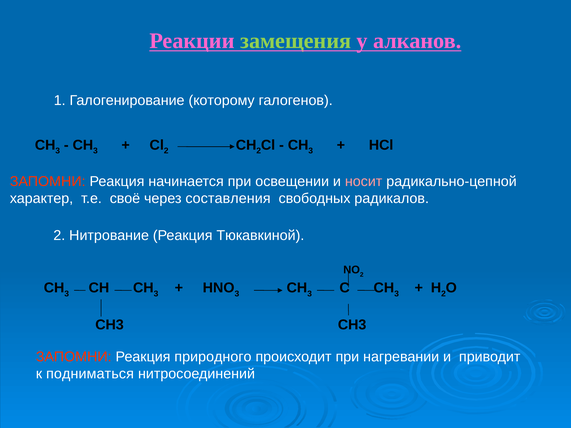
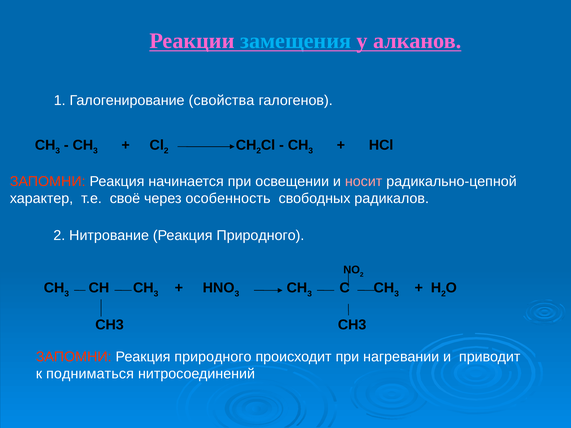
замещения colour: light green -> light blue (296, 41)
которому: которому -> свойства (221, 101)
составления: составления -> особенность (228, 199)
Нитрование Реакция Тюкавкиной: Тюкавкиной -> Природного (260, 236)
